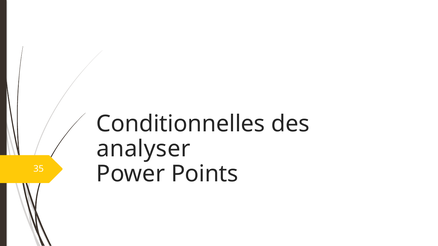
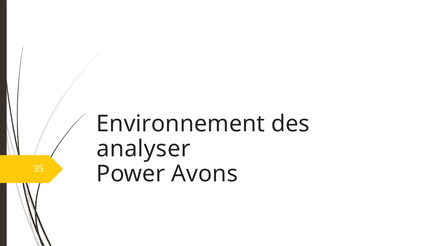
Conditionnelles: Conditionnelles -> Environnement (181, 124)
Points: Points -> Avons (204, 174)
